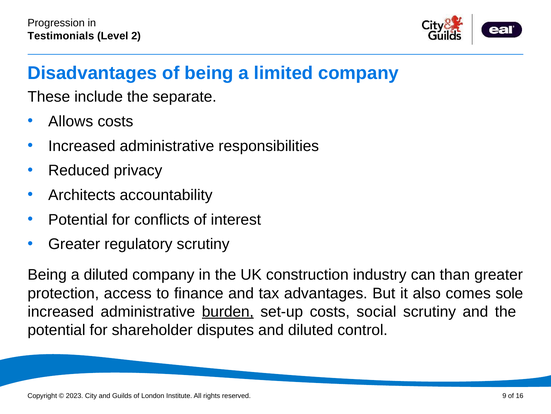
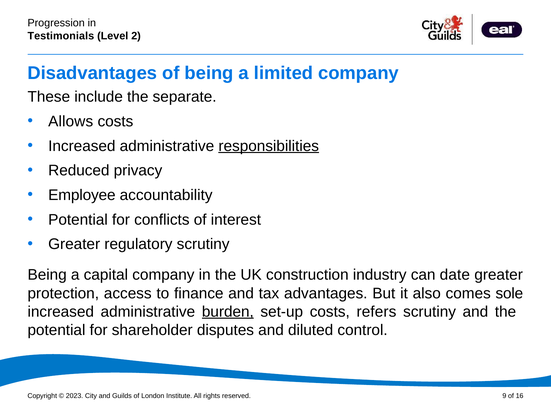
responsibilities underline: none -> present (269, 146)
Architects: Architects -> Employee (82, 195)
a diluted: diluted -> capital (106, 274)
than: than -> date (455, 274)
social: social -> refers (376, 311)
